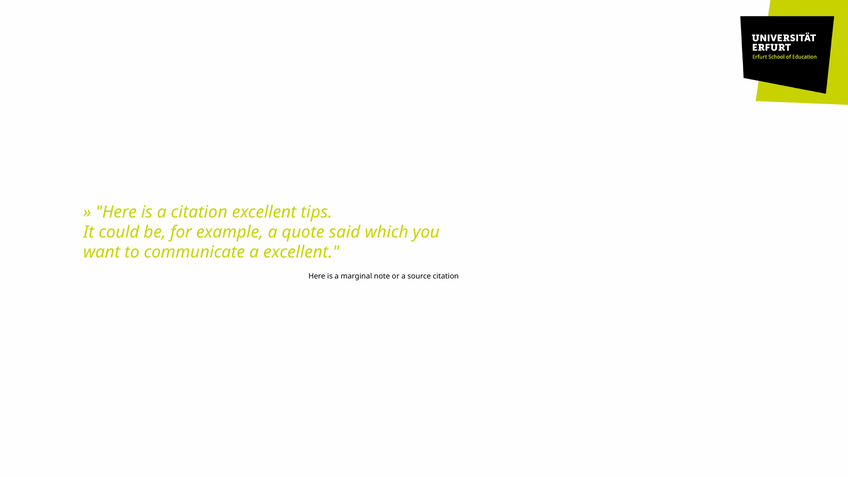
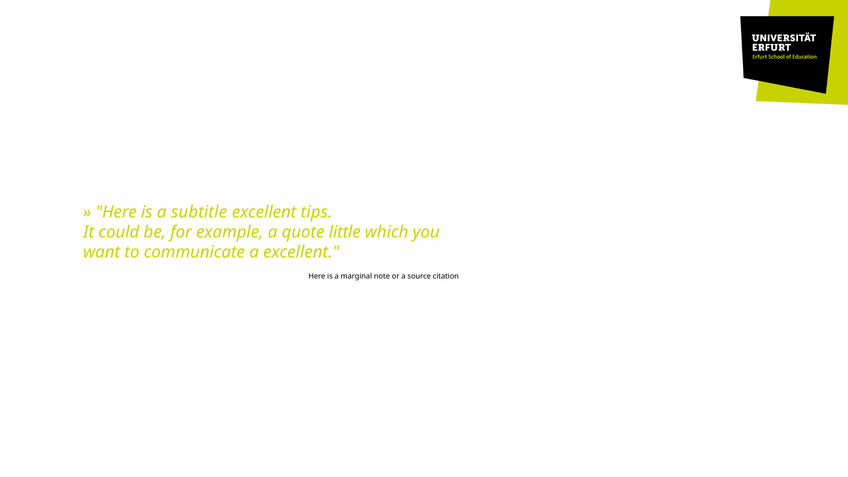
a citation: citation -> subtitle (199, 212)
said: said -> little (345, 232)
